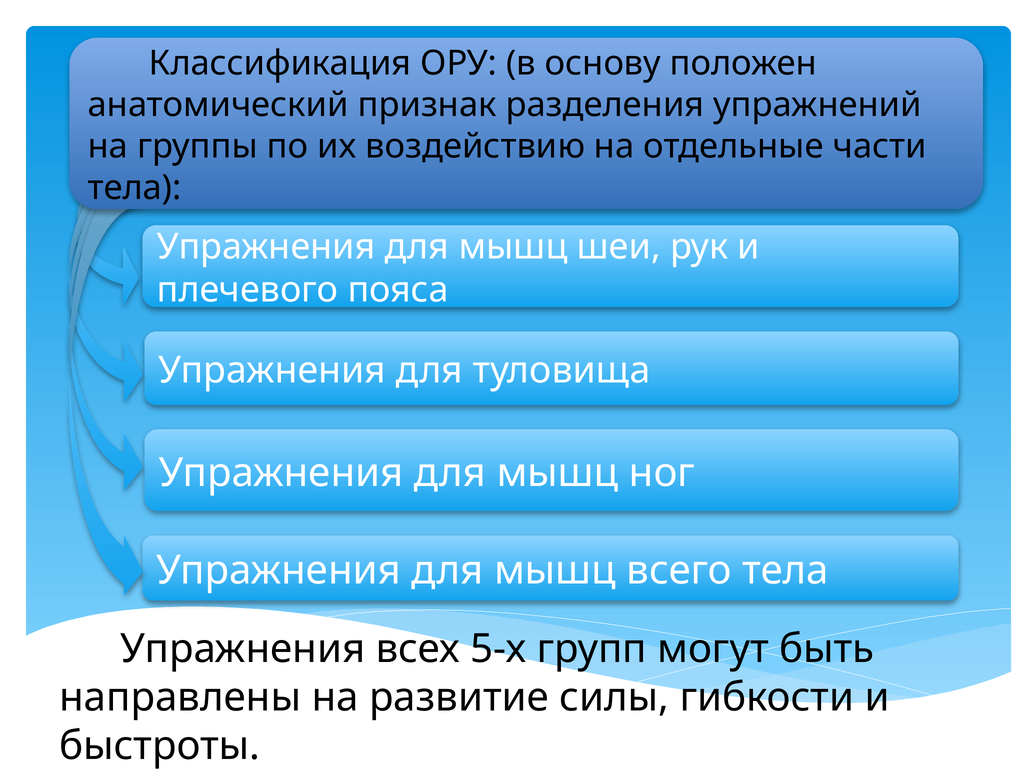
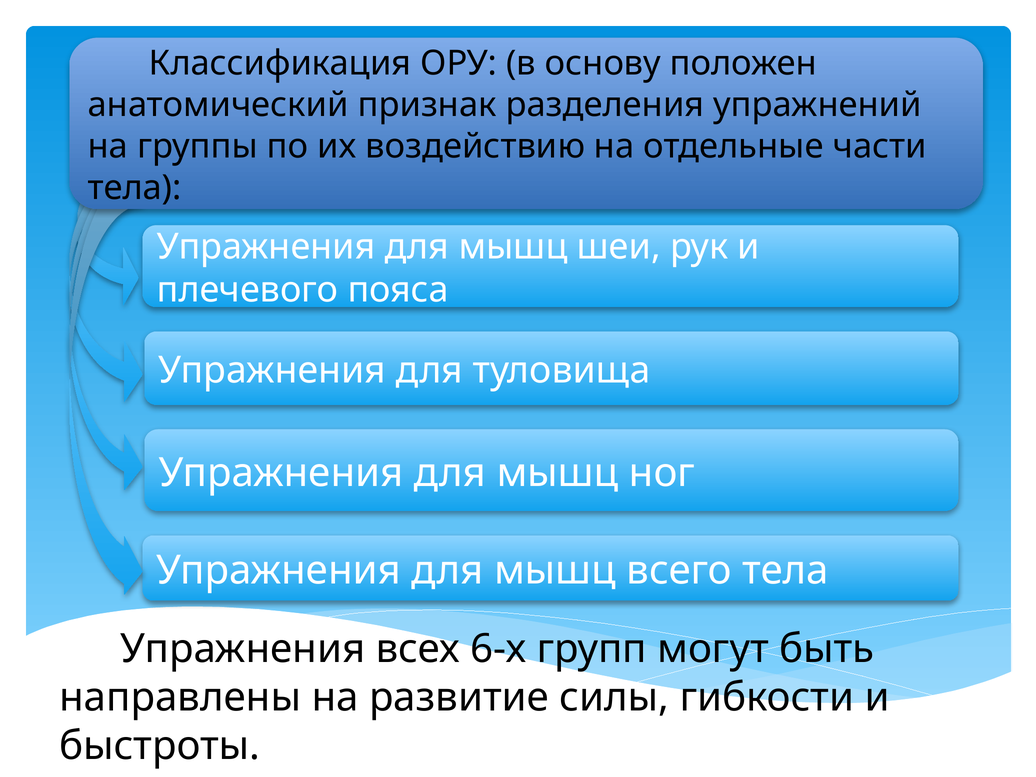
5-х: 5-х -> 6-х (498, 649)
